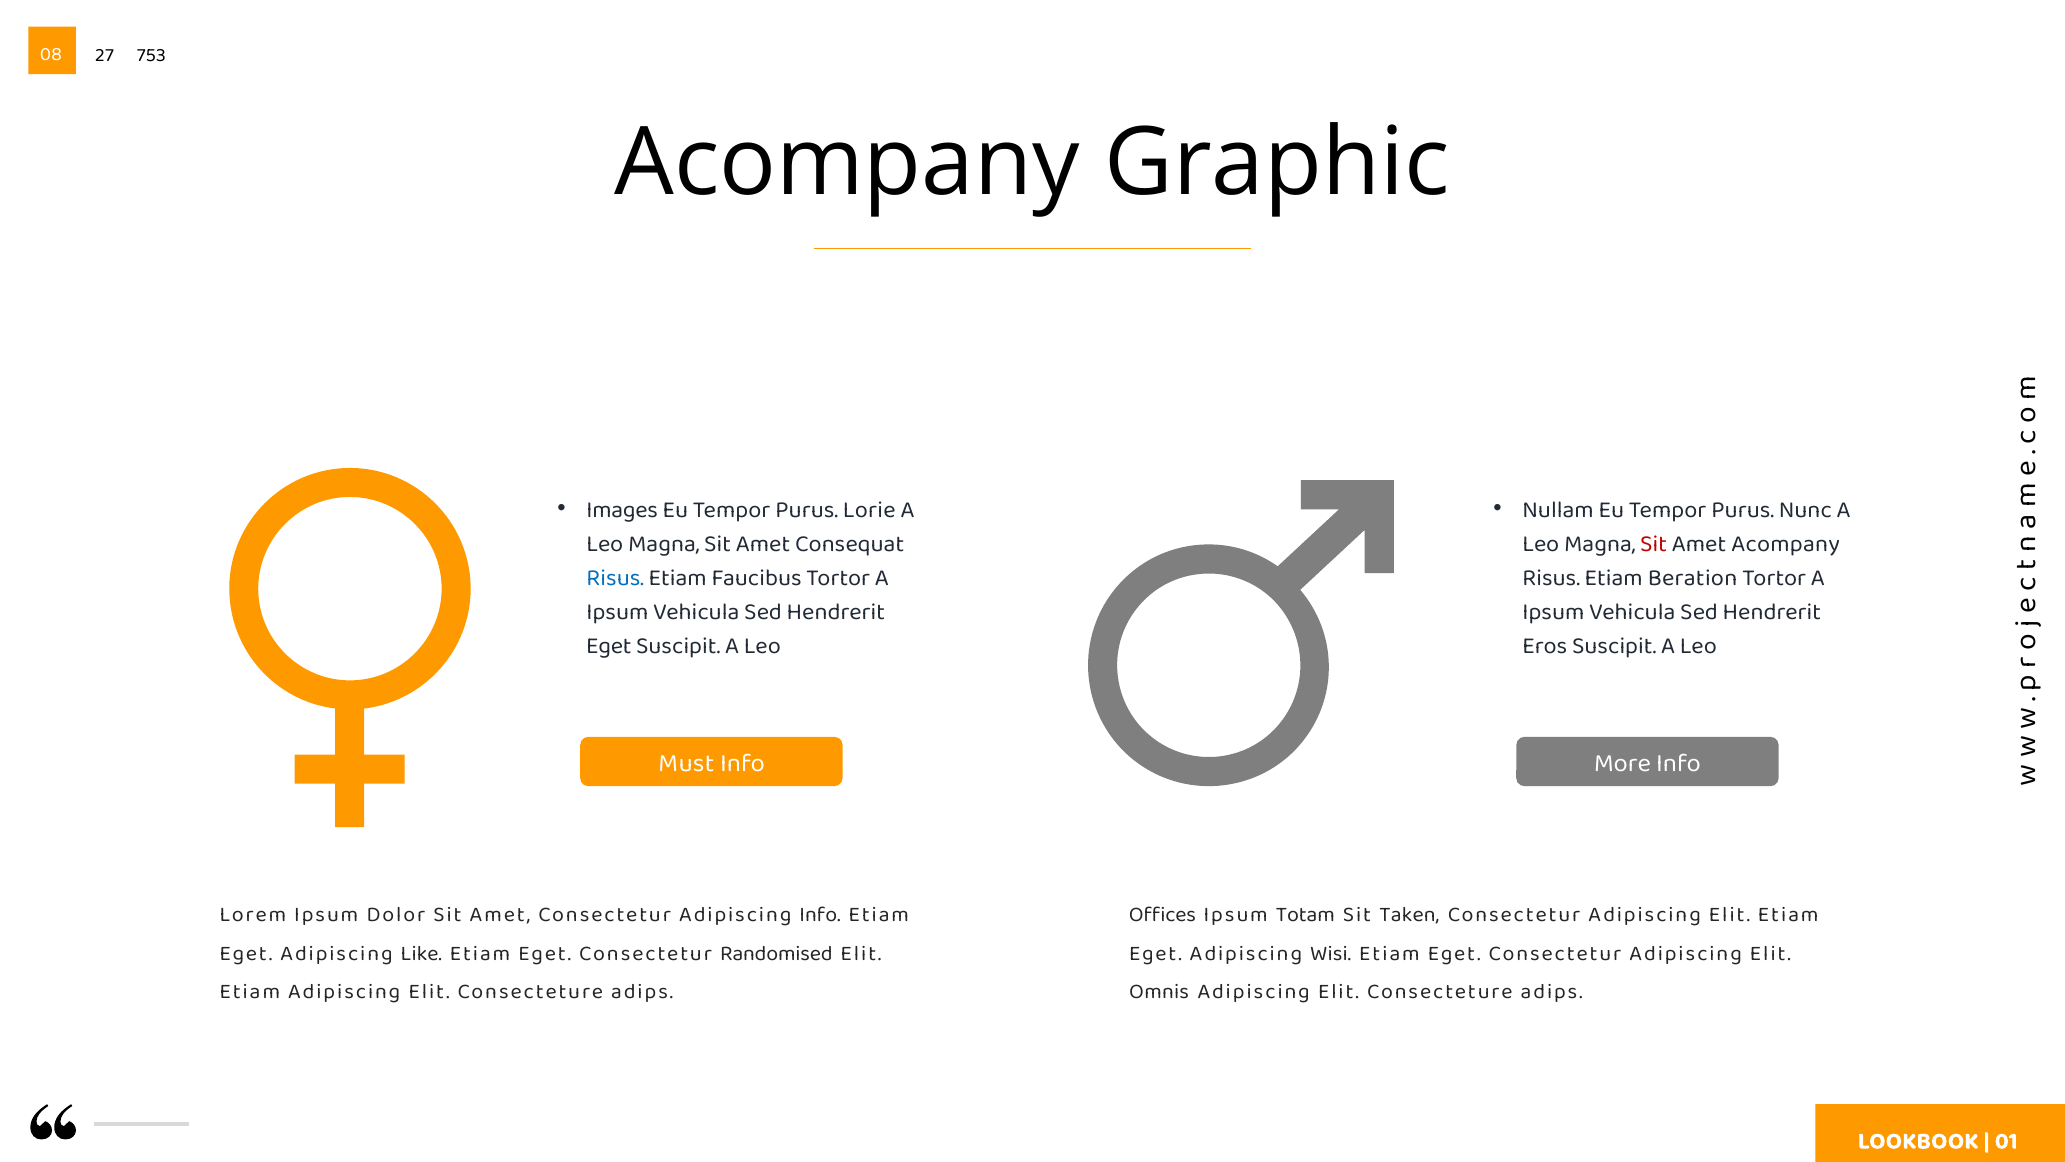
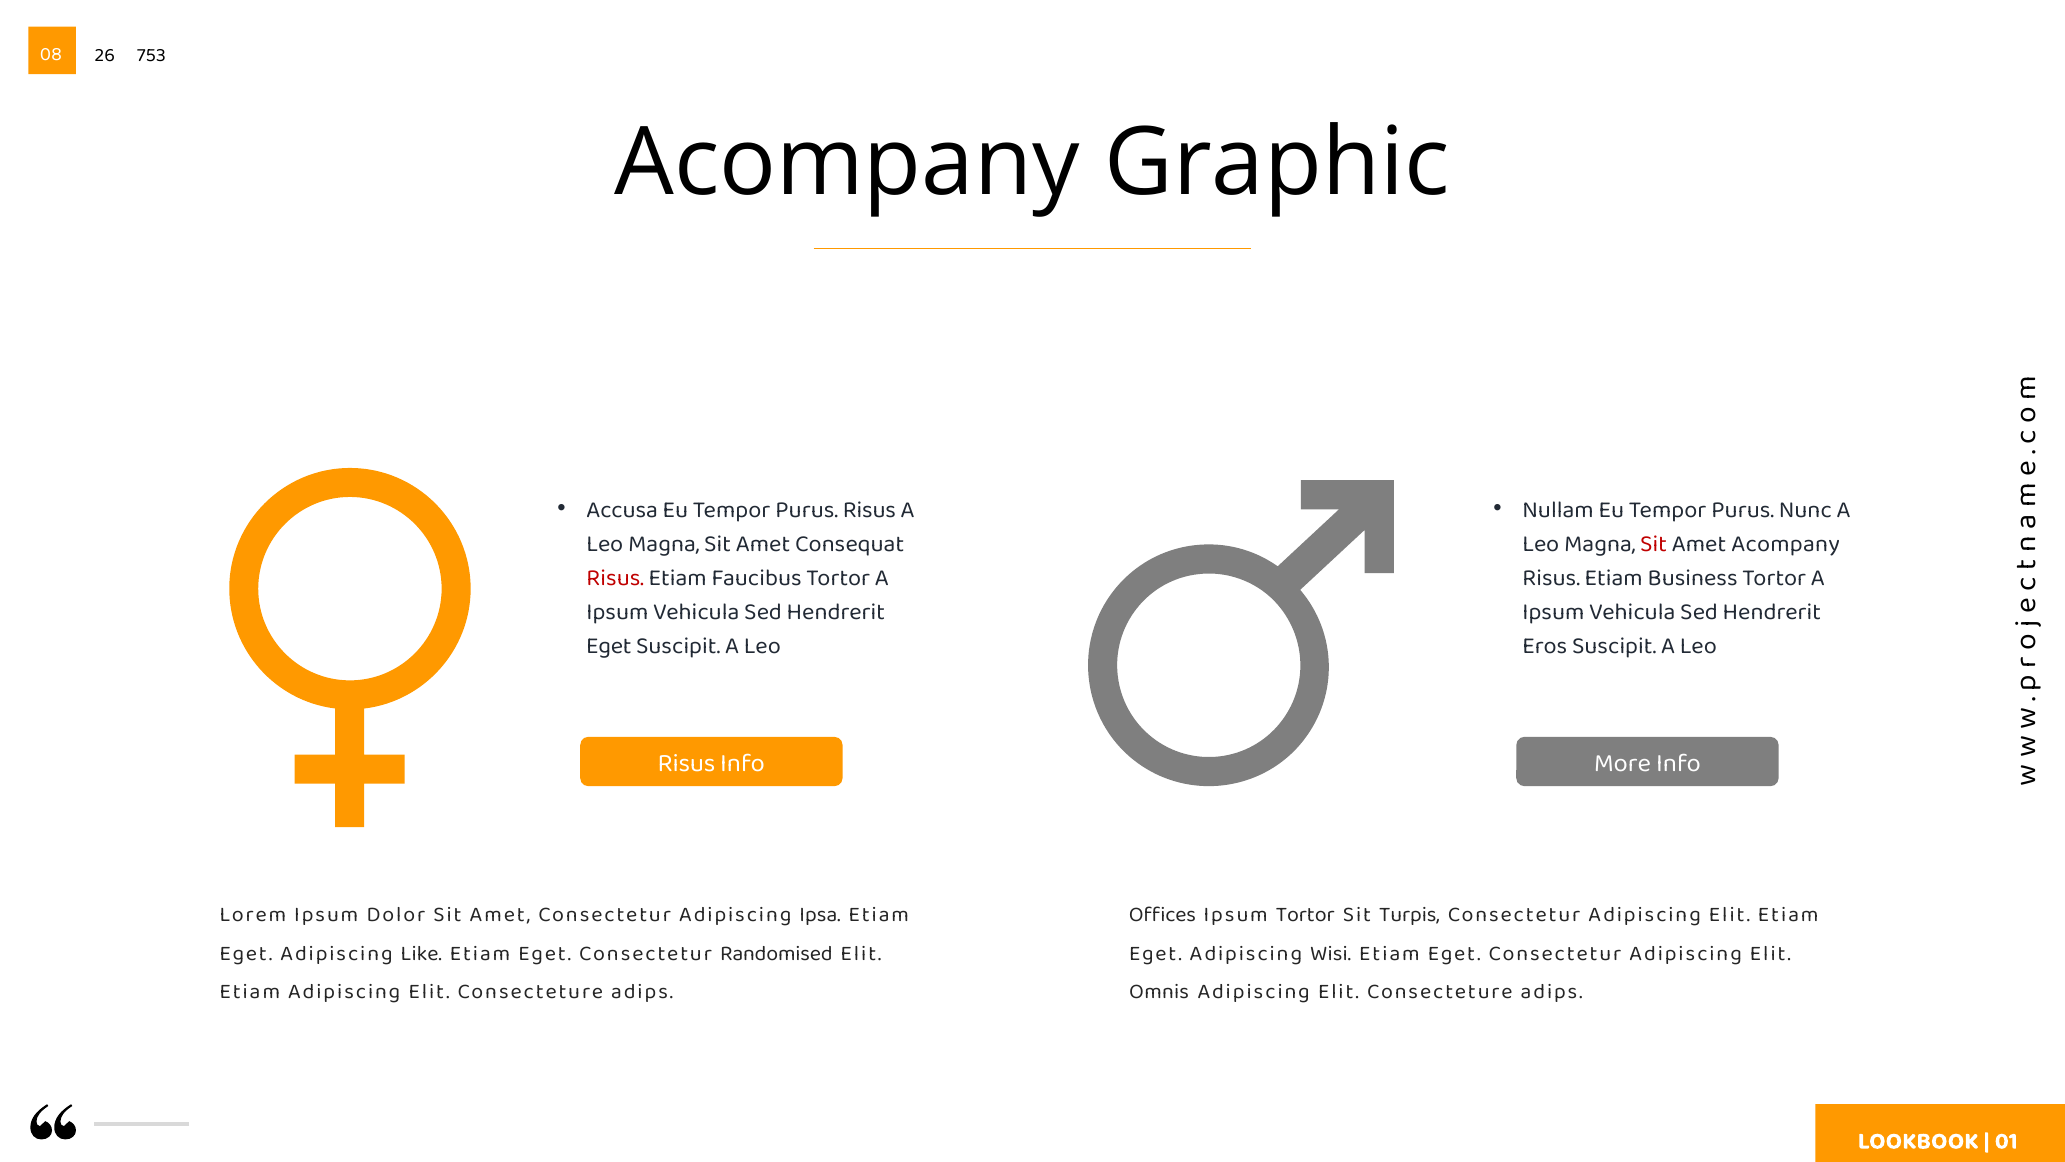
27: 27 -> 26 (105, 55)
Images: Images -> Accusa (622, 509)
Purus Lorie: Lorie -> Risus (869, 509)
Risus colour: blue -> red (615, 577)
Beration: Beration -> Business (1693, 577)
Must: Must -> Risus (687, 763)
Adipiscing Info: Info -> Ipsa (820, 914)
Ipsum Totam: Totam -> Tortor (1305, 914)
Taken: Taken -> Turpis (1409, 914)
